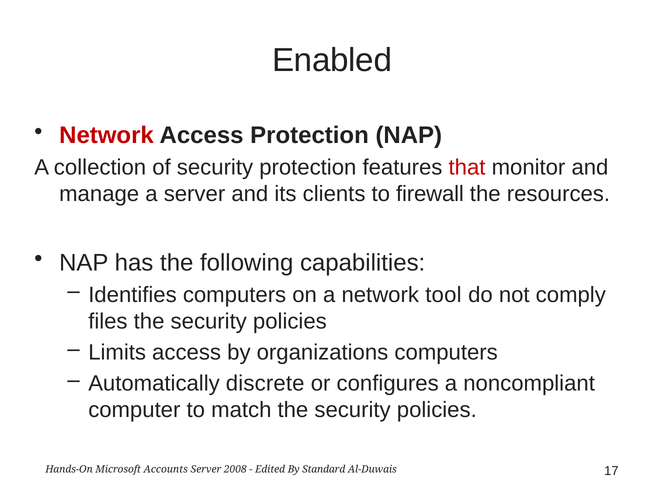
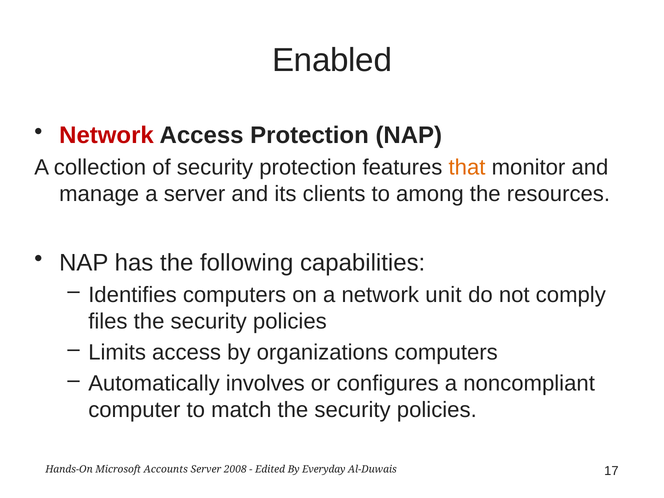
that colour: red -> orange (467, 168)
firewall: firewall -> among (430, 194)
tool: tool -> unit (443, 295)
discrete: discrete -> involves (265, 383)
Standard: Standard -> Everyday (324, 469)
